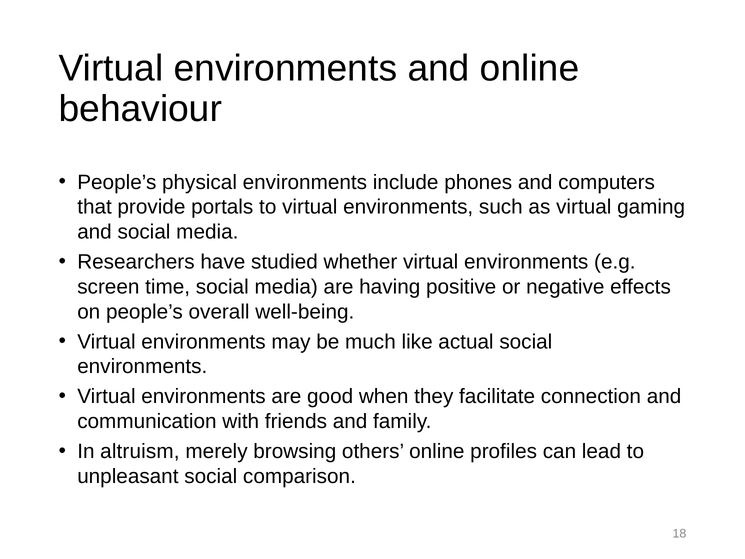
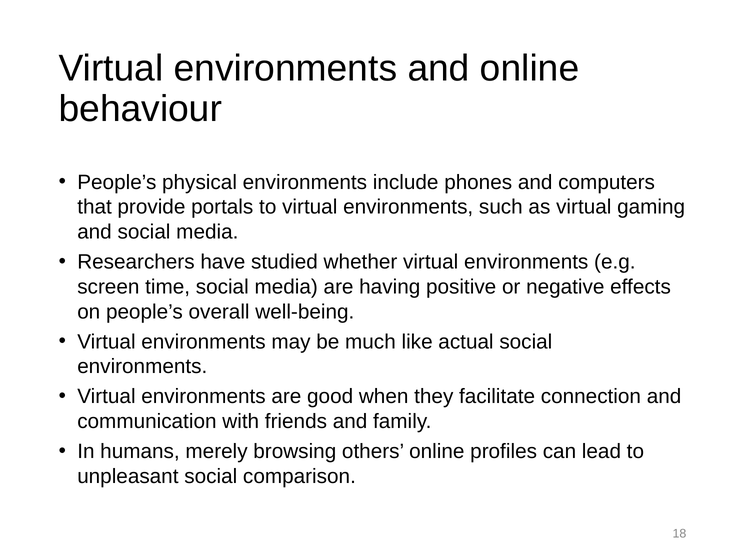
altruism: altruism -> humans (140, 451)
